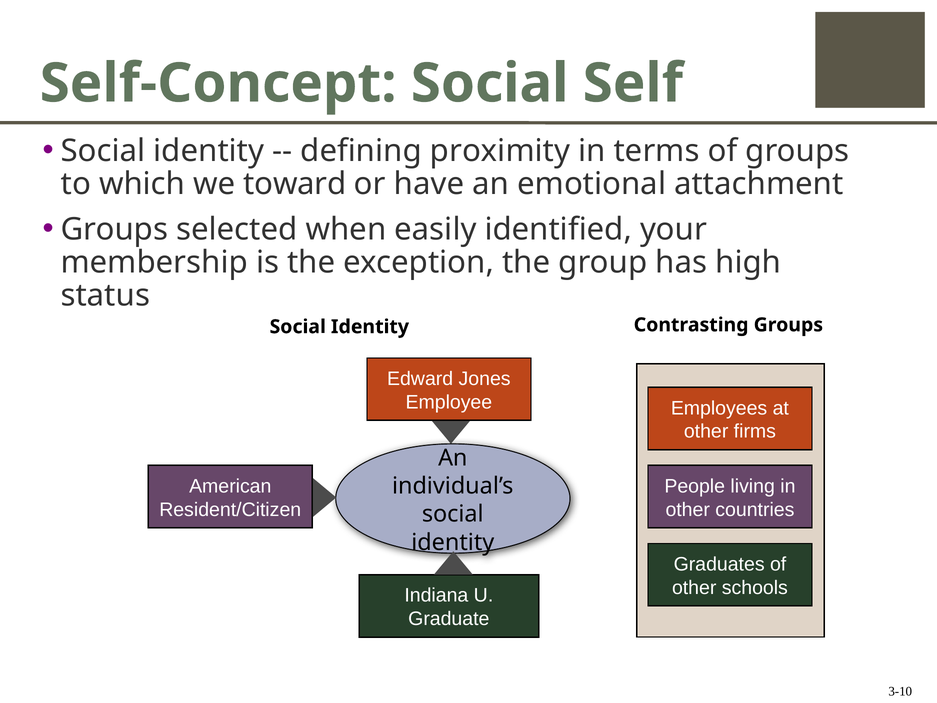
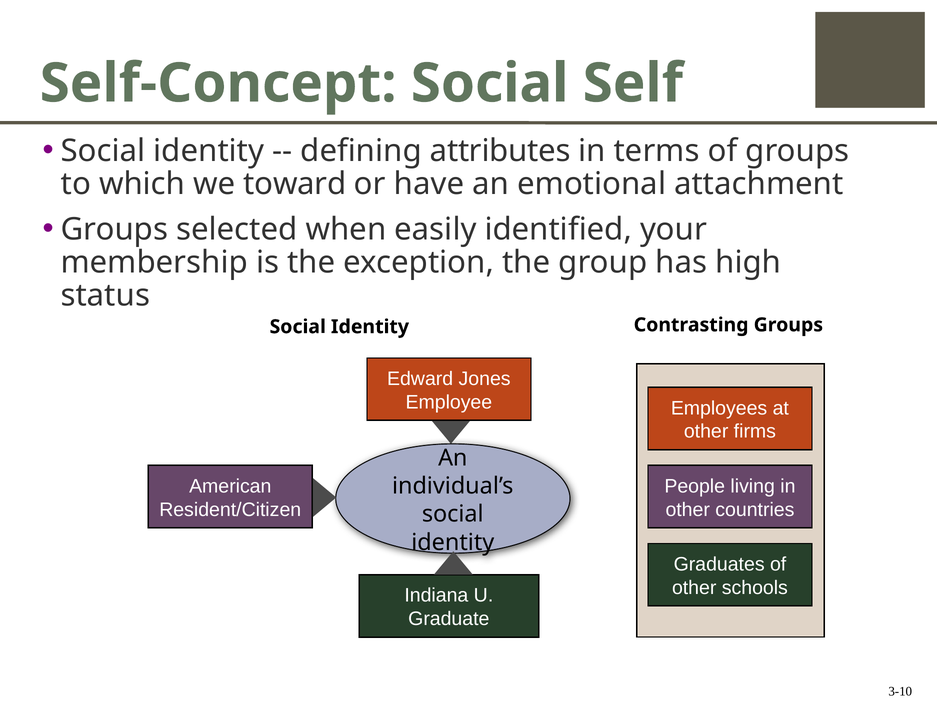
proximity: proximity -> attributes (500, 151)
